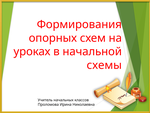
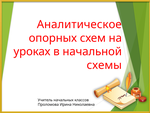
Формирования: Формирования -> Аналитическое (79, 24)
